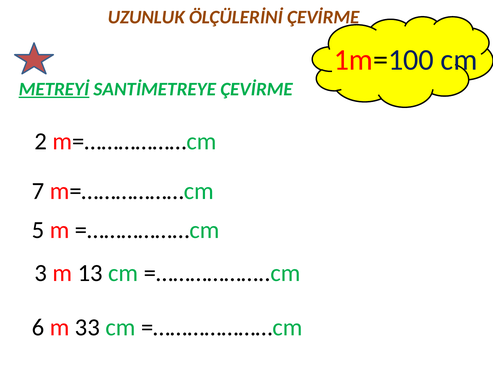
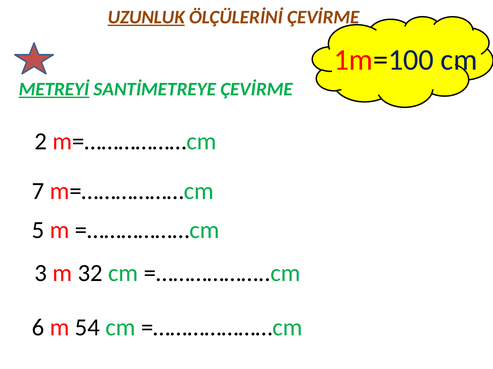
UZUNLUK underline: none -> present (146, 17)
13: 13 -> 32 (90, 274)
33: 33 -> 54 (87, 328)
